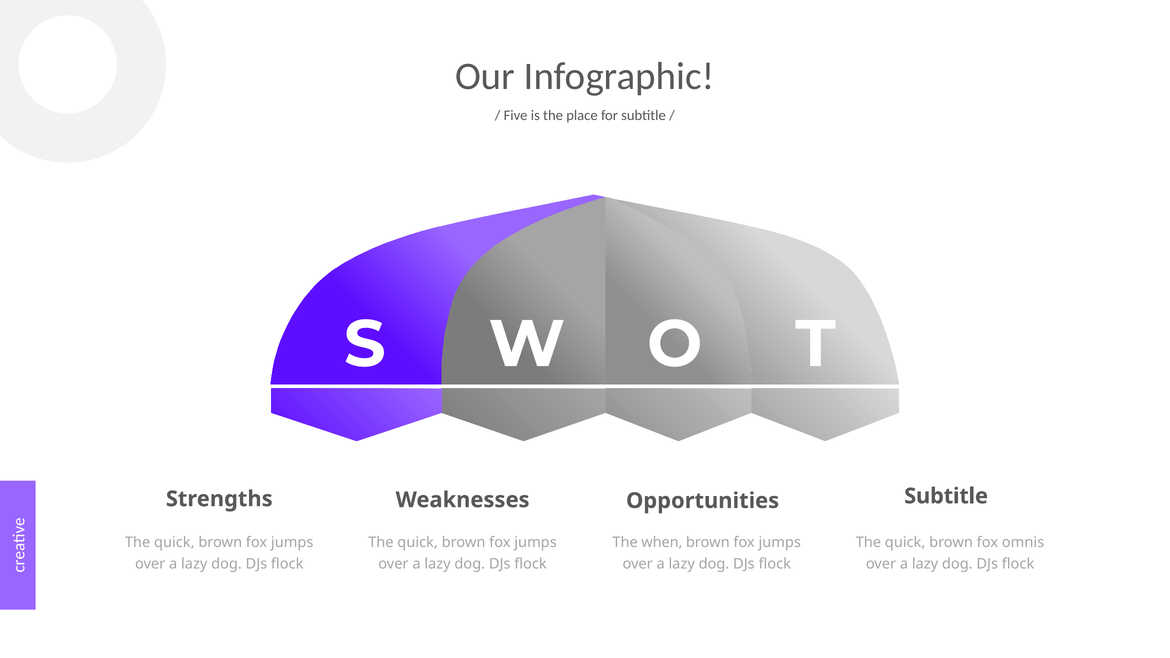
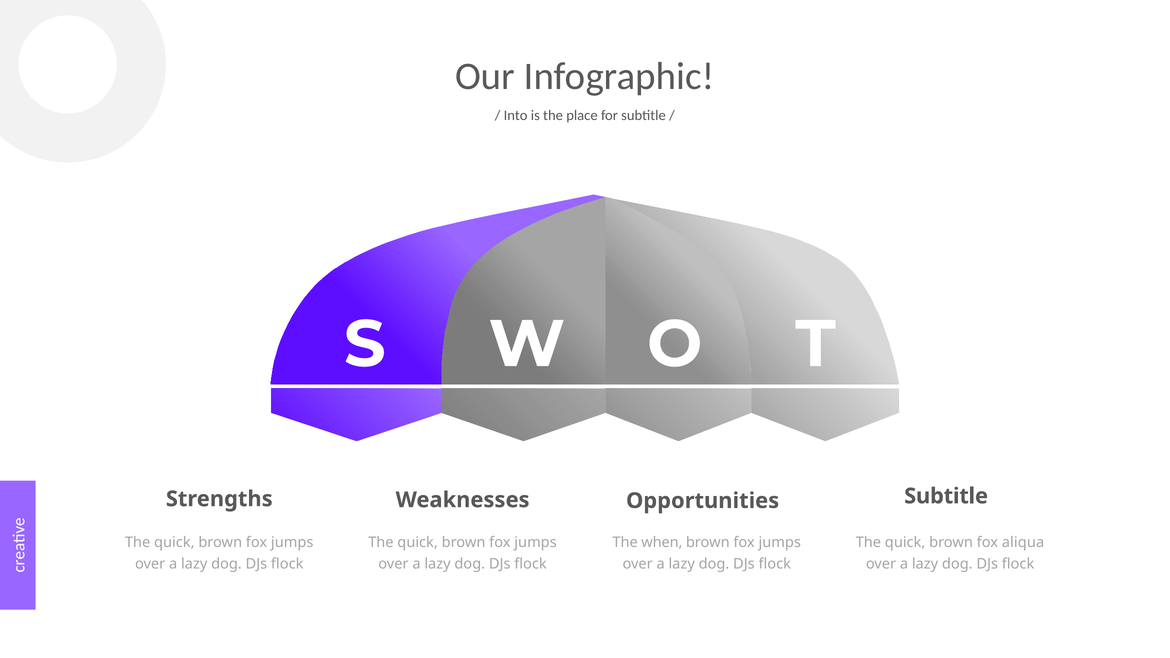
Five: Five -> Into (516, 116)
omnis: omnis -> aliqua (1023, 543)
